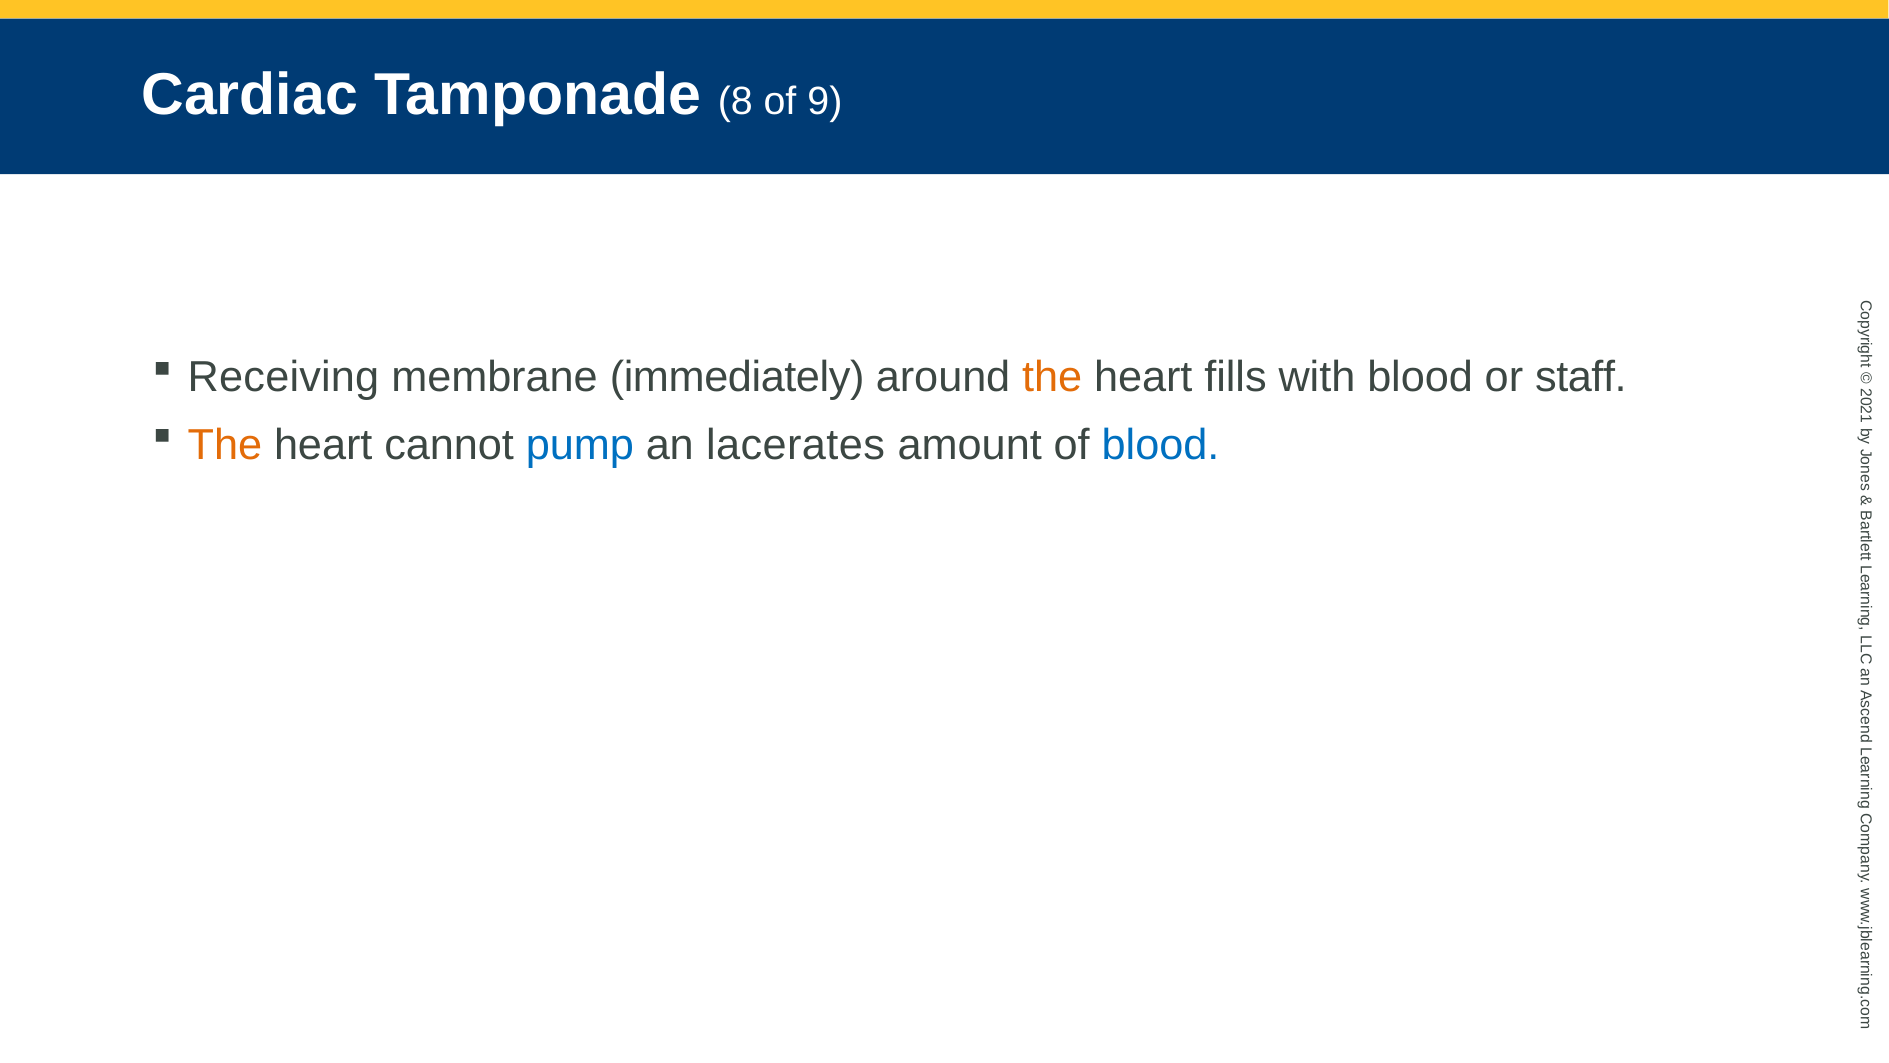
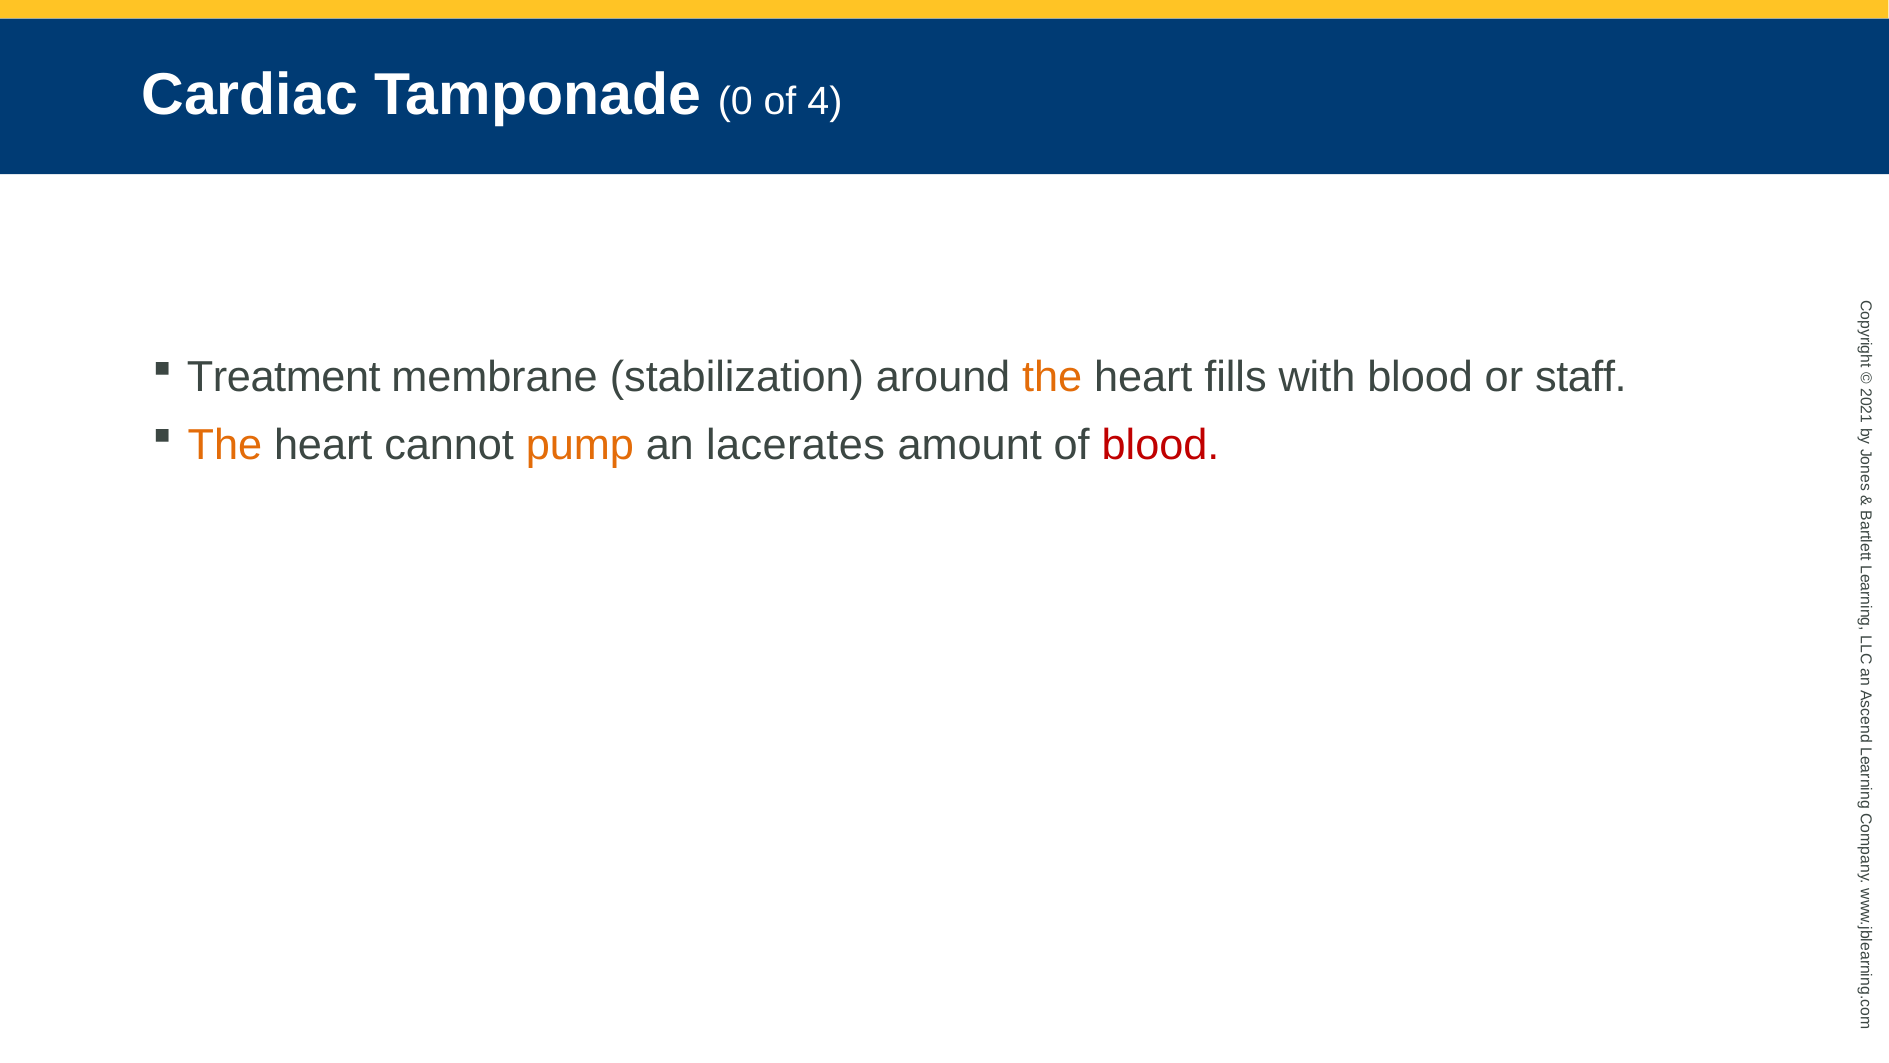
Tamponade 8: 8 -> 0 (735, 101)
9: 9 -> 4 (825, 101)
Receiving: Receiving -> Treatment (284, 377)
immediately: immediately -> stabilization (737, 377)
pump colour: blue -> orange (580, 445)
blood colour: blue -> red (1161, 445)
